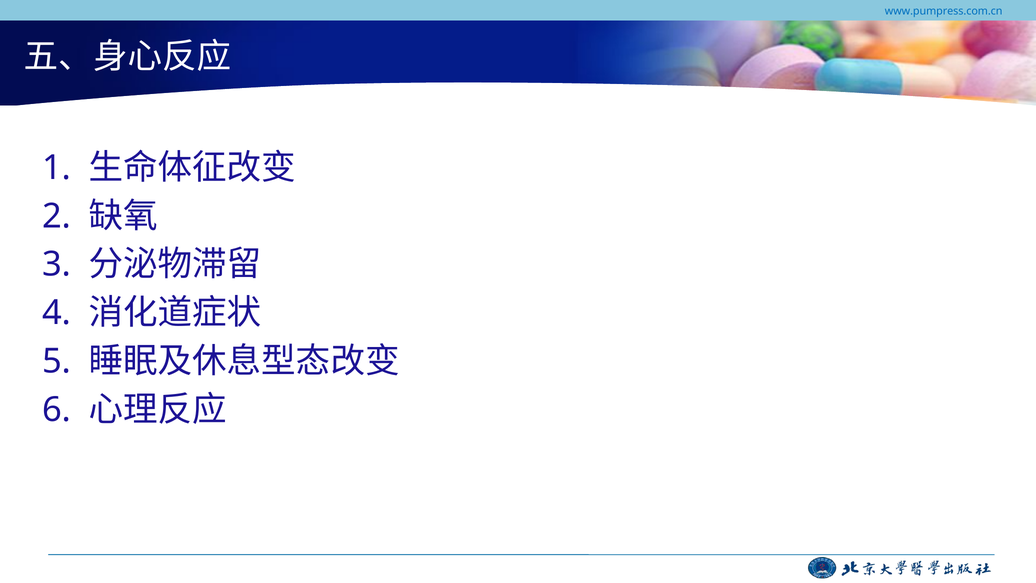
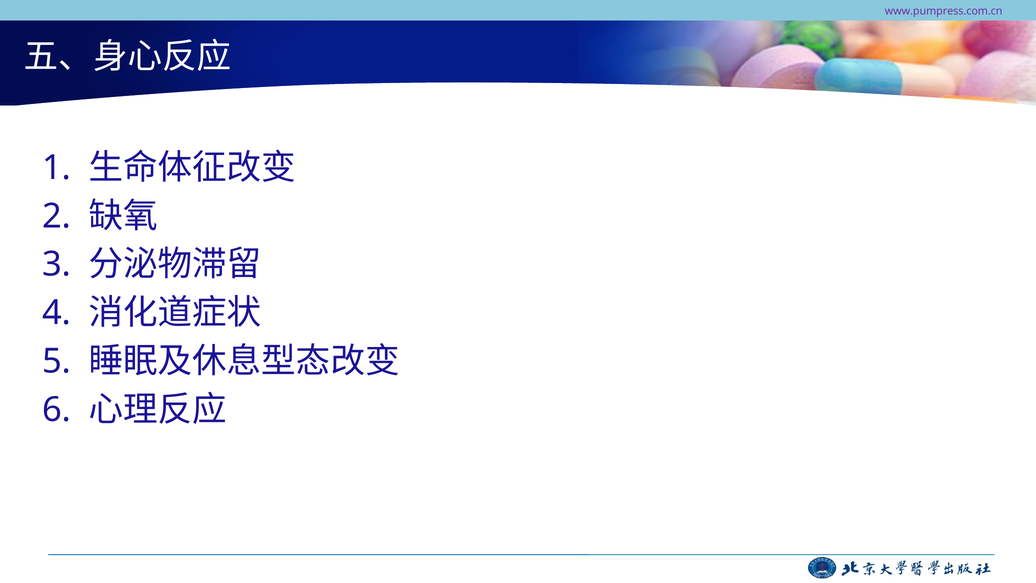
www.pumpress.com.cn colour: blue -> purple (944, 11)
